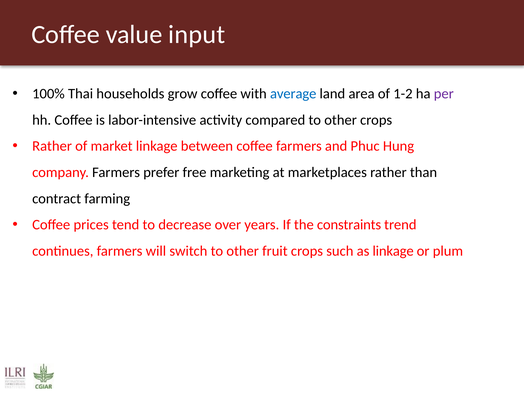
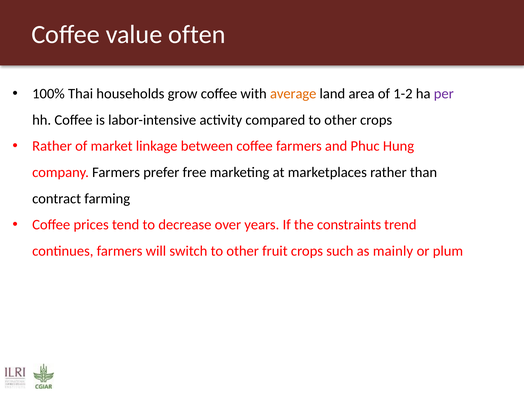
input: input -> often (197, 34)
average colour: blue -> orange (293, 94)
as linkage: linkage -> mainly (393, 251)
